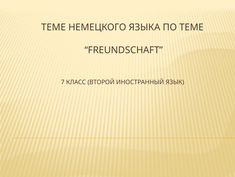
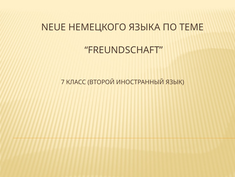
ТЕМЕ: ТЕМЕ -> NEUE (54, 27)
